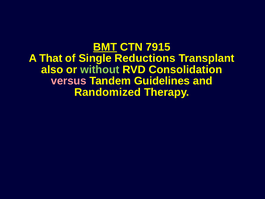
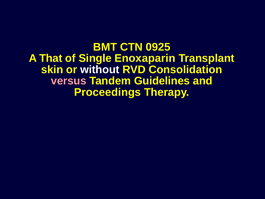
BMT underline: present -> none (105, 47)
7915: 7915 -> 0925 (158, 47)
Reductions: Reductions -> Enoxaparin (145, 58)
also: also -> skin (52, 70)
without colour: light green -> white (100, 70)
Randomized: Randomized -> Proceedings (108, 92)
